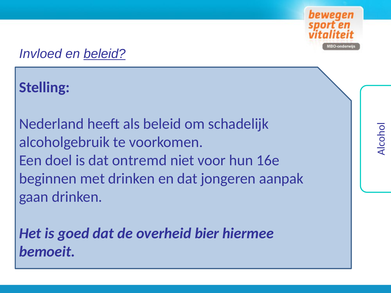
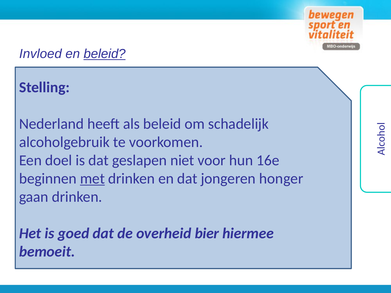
ontremd: ontremd -> geslapen (139, 161)
met underline: none -> present (92, 179)
aanpak: aanpak -> honger (281, 179)
